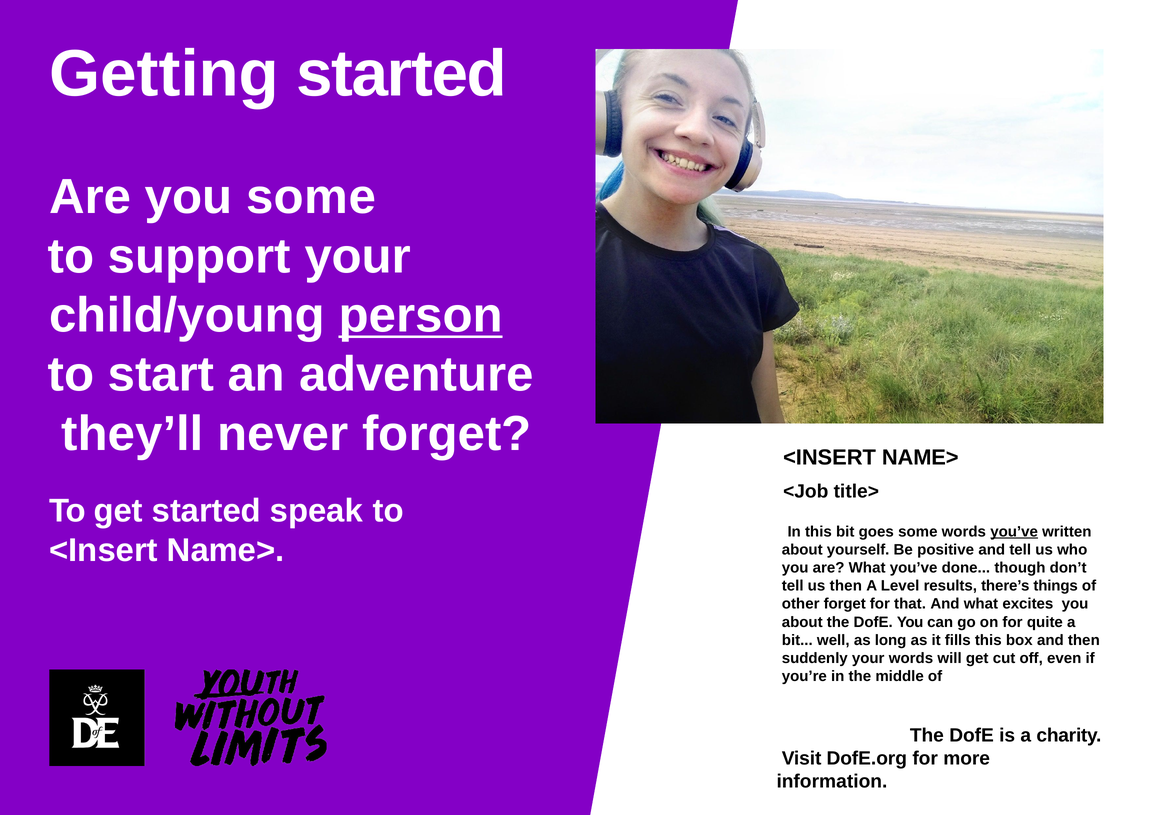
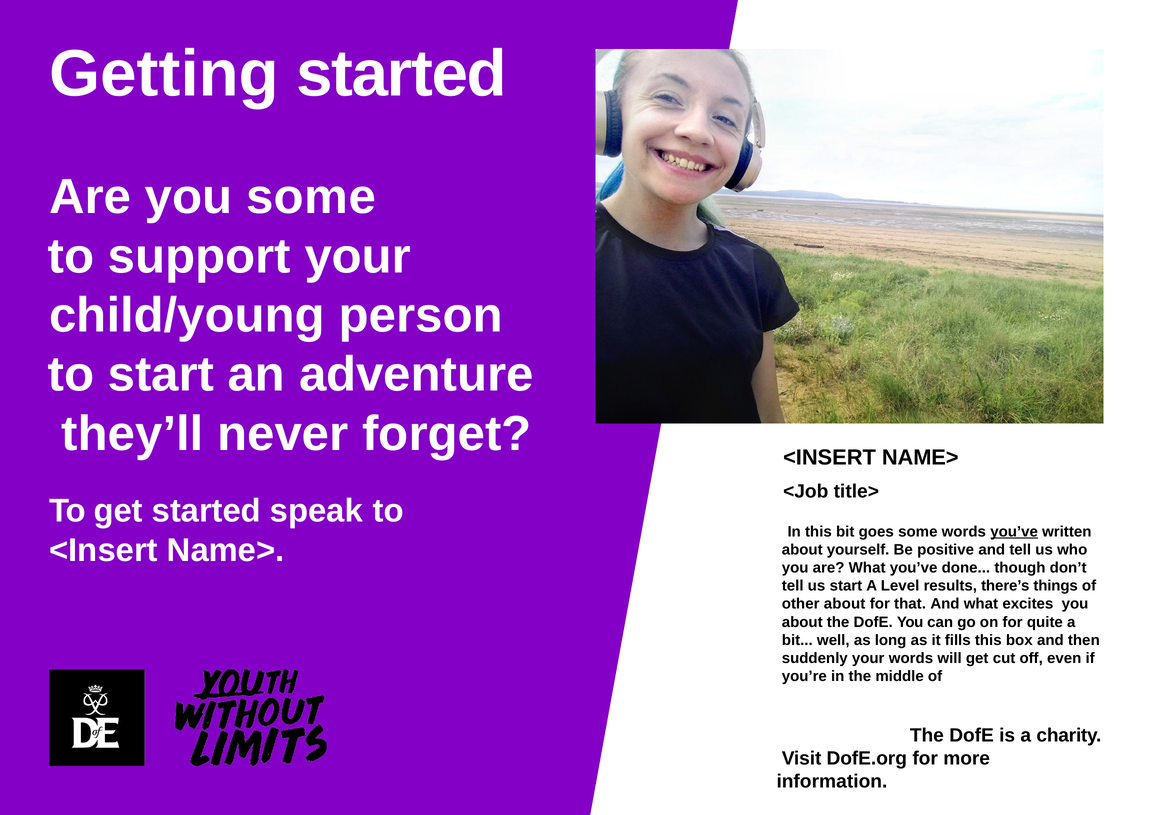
person underline: present -> none (421, 315)
us then: then -> start (846, 586)
other forget: forget -> about (845, 604)
